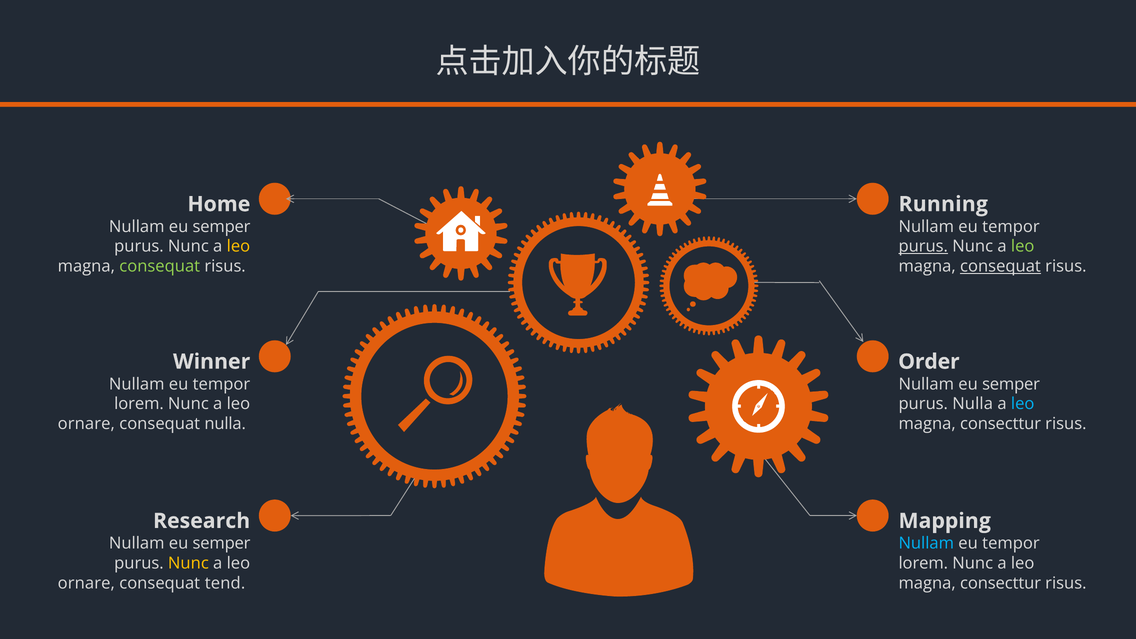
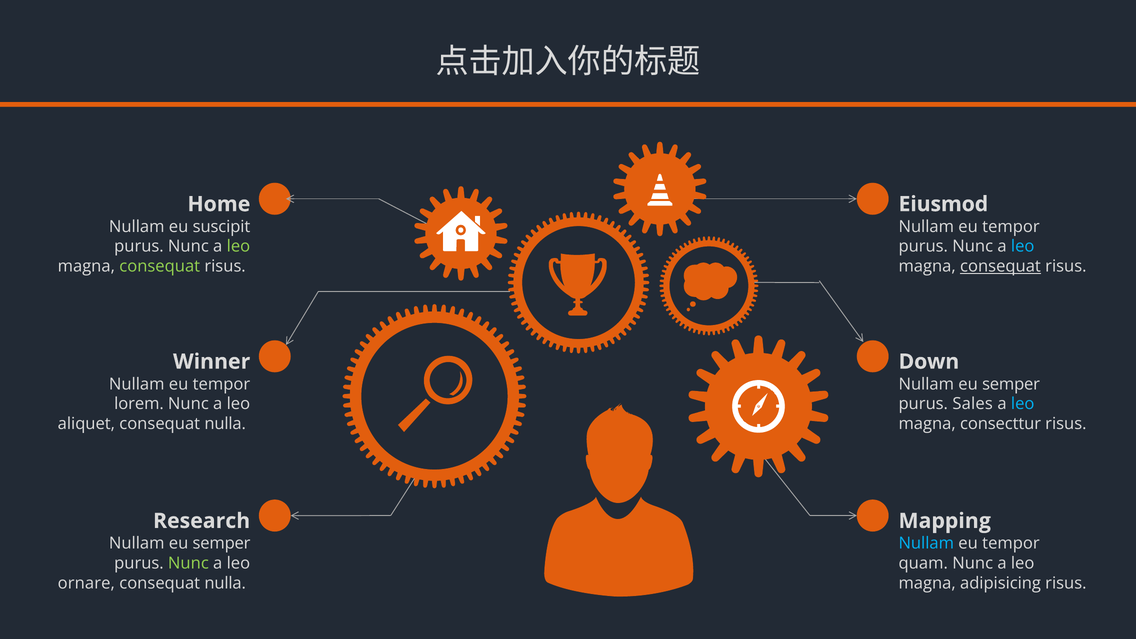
Running: Running -> Eiusmod (943, 204)
semper: semper -> suscipit (222, 227)
leo colour: yellow -> light green (238, 247)
purus underline: present -> none (923, 247)
leo colour: light green -> light blue (1023, 247)
Order: Order -> Down (929, 362)
purus Nulla: Nulla -> Sales (973, 404)
ornare: ornare -> aliquet (86, 424)
Nunc colour: yellow -> light green (188, 563)
lorem: lorem -> quam (923, 563)
tend: tend -> nulla (225, 583)
consecttur: consecttur -> adipisicing (1001, 583)
